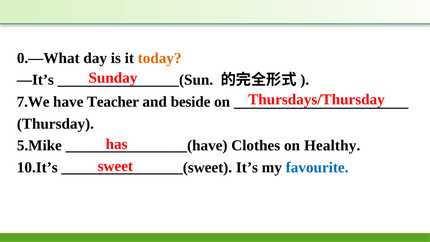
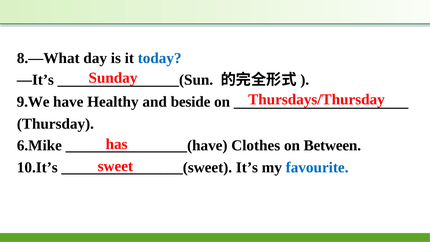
0.—What: 0.—What -> 8.—What (48, 58)
today colour: orange -> blue (160, 58)
7.We: 7.We -> 9.We (33, 102)
Teacher: Teacher -> Healthy (113, 102)
5.Mike: 5.Mike -> 6.Mike (39, 145)
Healthy: Healthy -> Between (332, 145)
